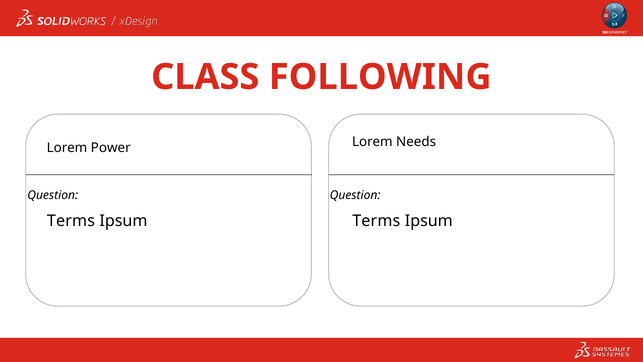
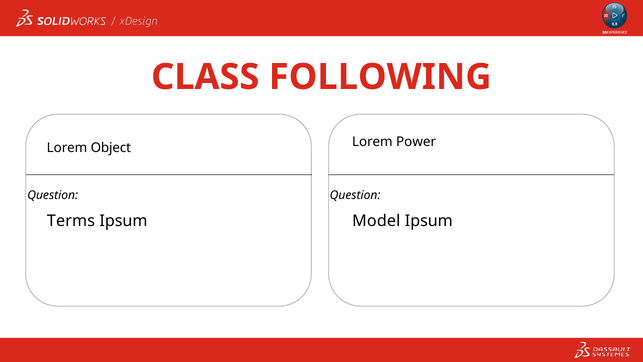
Power: Power -> Object (111, 148)
Needs: Needs -> Power (416, 142)
Ipsum Terms: Terms -> Model (376, 221)
